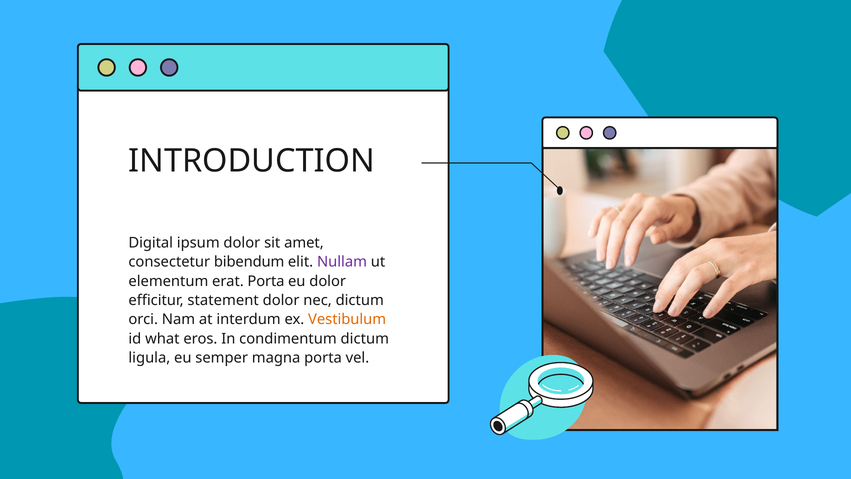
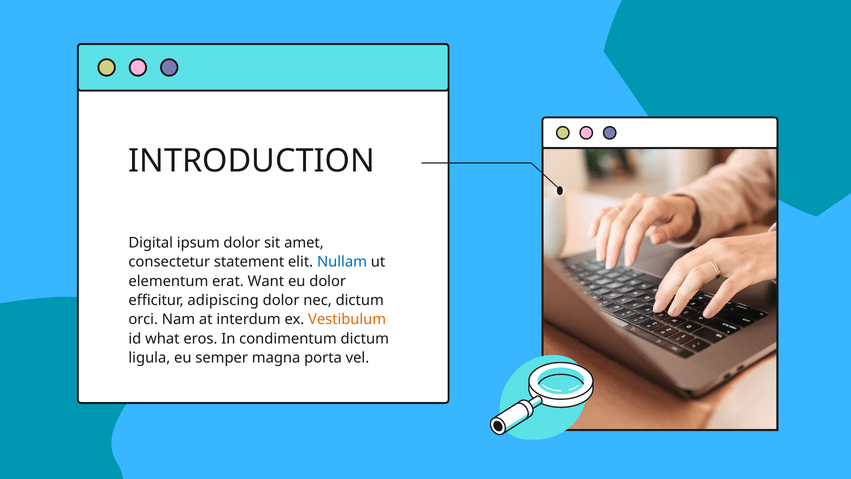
bibendum: bibendum -> statement (249, 262)
Nullam colour: purple -> blue (342, 262)
erat Porta: Porta -> Want (266, 281)
statement: statement -> adipiscing (223, 300)
